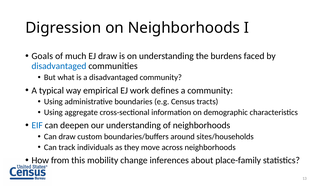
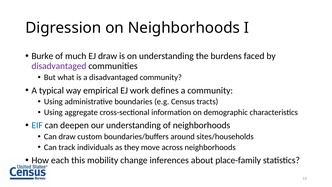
Goals: Goals -> Burke (42, 56)
disadvantaged colour: blue -> purple (59, 66)
from: from -> each (60, 160)
